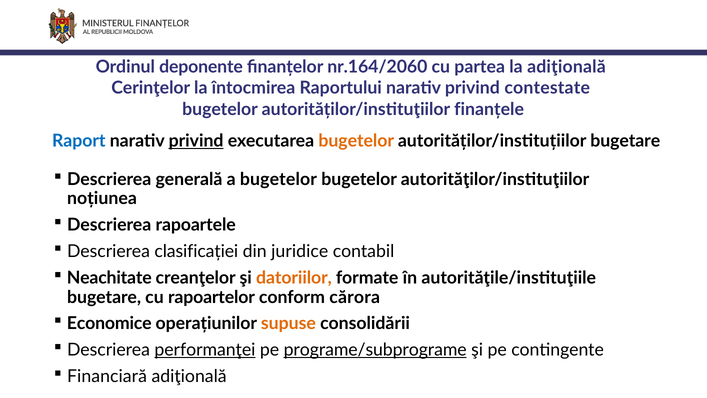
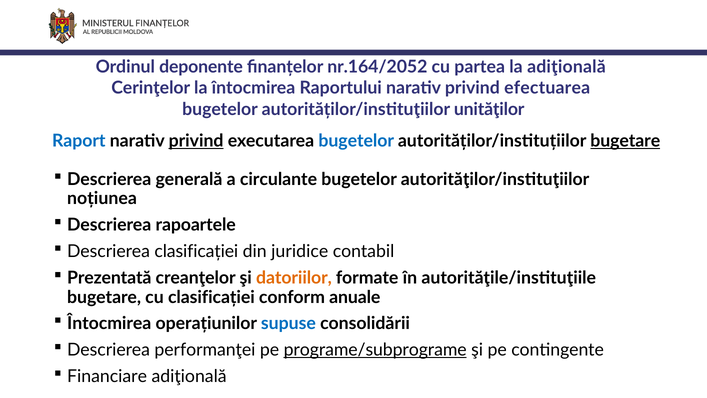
nr.164/2060: nr.164/2060 -> nr.164/2052 (377, 67)
contestate: contestate -> efectuarea (547, 88)
finanțele: finanțele -> unităţilor (489, 109)
bugetelor colour: orange -> blue (356, 141)
bugetare underline: none -> present (625, 141)
a bugetelor: bugetelor -> circulante (279, 179)
Neachitate: Neachitate -> Prezentată (109, 278)
cu rapoartelor: rapoartelor -> clasificației (211, 297)
cărora: cărora -> anuale (355, 297)
Economice: Economice -> Întocmirea (109, 323)
supuse colour: orange -> blue (288, 323)
performanţei underline: present -> none (205, 350)
Financiară: Financiară -> Financiare (107, 376)
